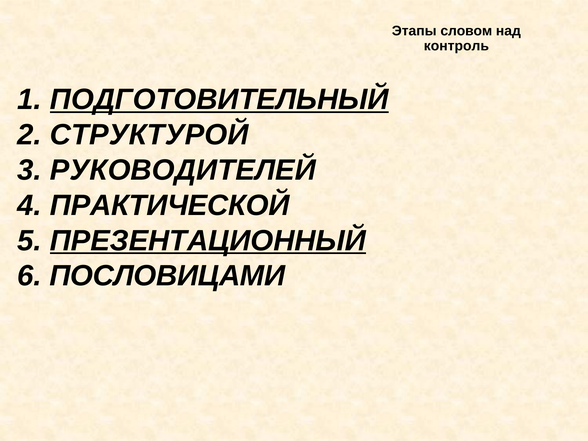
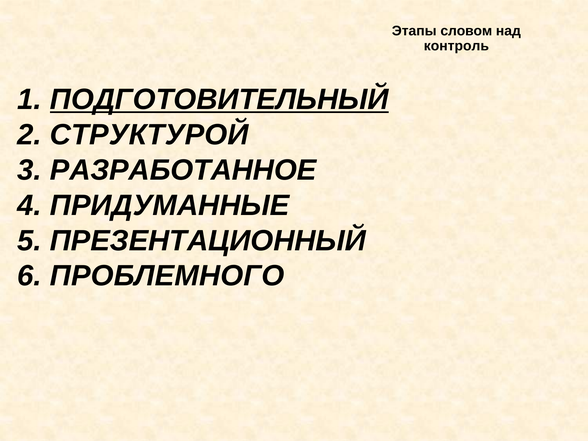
РУКОВОДИТЕЛЕЙ: РУКОВОДИТЕЛЕЙ -> РАЗРАБОТАННОЕ (183, 170)
ПРАКТИЧЕСКОЙ: ПРАКТИЧЕСКОЙ -> ПРИДУМАННЫЕ (170, 205)
ПРЕЗЕНТАЦИОННЫЙ underline: present -> none (208, 241)
ПОСЛОВИЦАМИ: ПОСЛОВИЦАМИ -> ПРОБЛЕМНОГО (167, 276)
